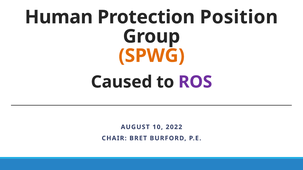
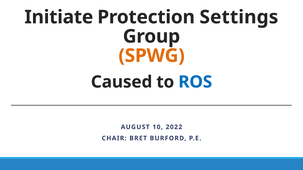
Human: Human -> Initiate (59, 17)
Position: Position -> Settings (239, 17)
ROS colour: purple -> blue (195, 82)
